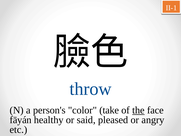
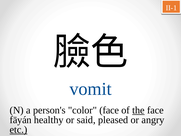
throw: throw -> vomit (91, 89)
color take: take -> face (109, 110)
etc underline: none -> present (18, 129)
